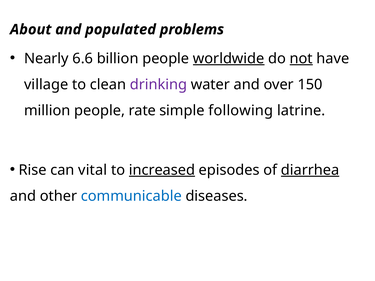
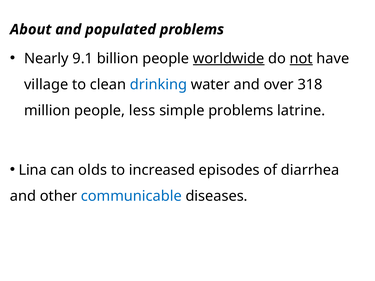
6.6: 6.6 -> 9.1 (83, 59)
drinking colour: purple -> blue (158, 85)
150: 150 -> 318 (310, 85)
rate: rate -> less (142, 111)
simple following: following -> problems (241, 111)
Rise: Rise -> Lina (33, 170)
vital: vital -> olds (93, 170)
increased underline: present -> none (162, 170)
diarrhea underline: present -> none (310, 170)
